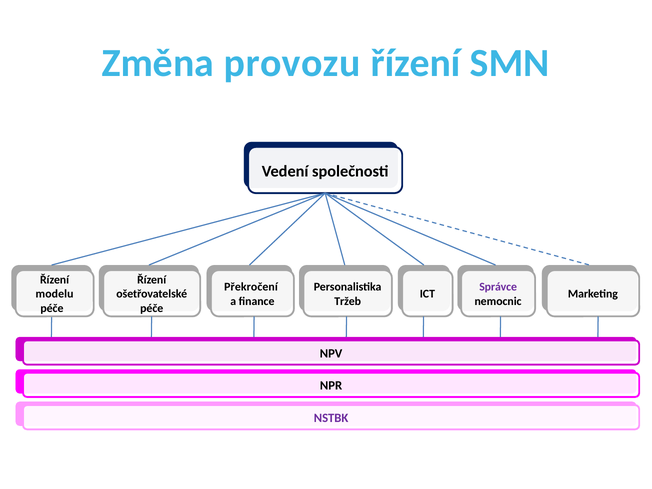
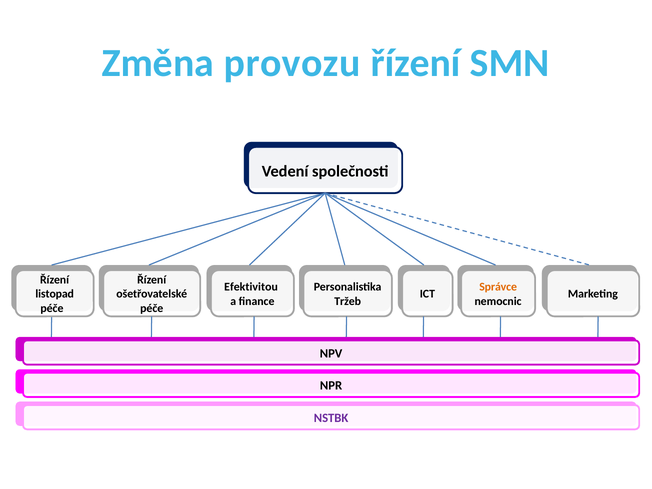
Překročení: Překročení -> Efektivitou (251, 287)
Správce colour: purple -> orange (498, 287)
modelu: modelu -> listopad (55, 294)
